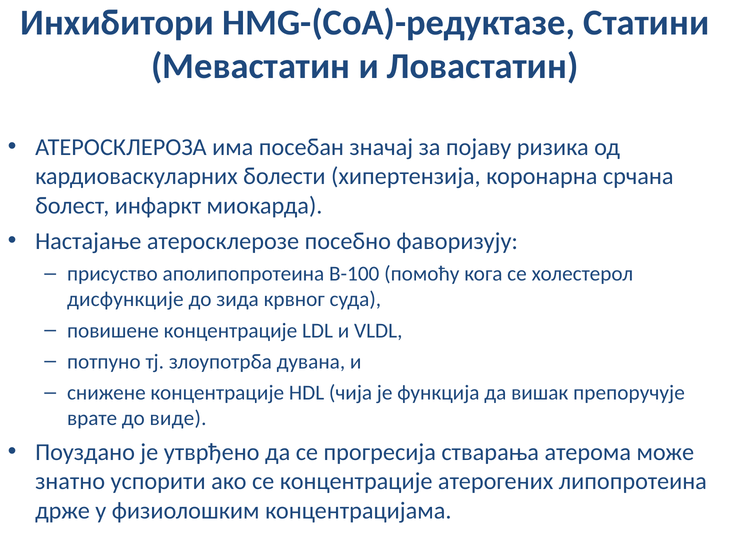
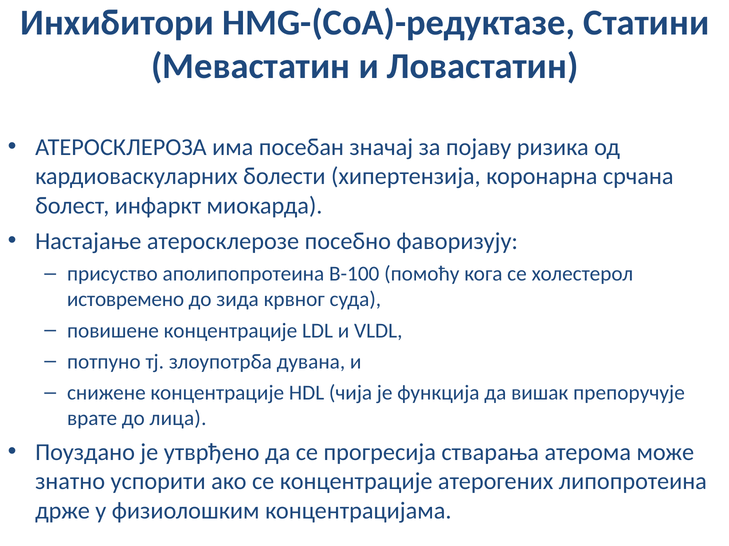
дисфункције: дисфункције -> истовремено (126, 300)
виде: виде -> лица (178, 419)
